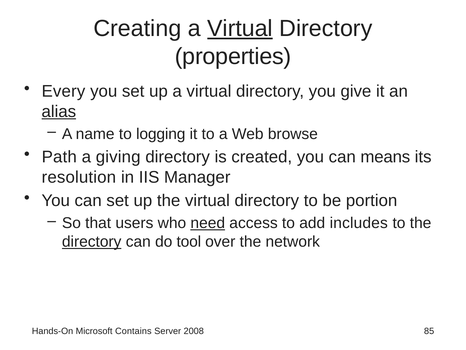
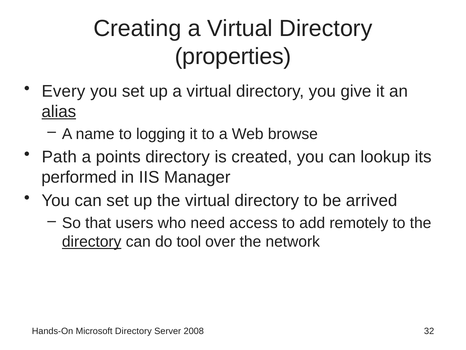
Virtual underline: present -> none (240, 28)
giving: giving -> points (118, 157)
means: means -> lookup (385, 157)
resolution: resolution -> performed (79, 177)
portion: portion -> arrived (372, 200)
need underline: present -> none (208, 223)
includes: includes -> remotely (359, 223)
Microsoft Contains: Contains -> Directory (133, 331)
85: 85 -> 32 (429, 331)
